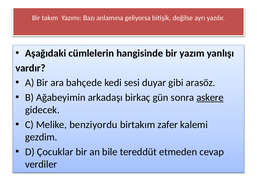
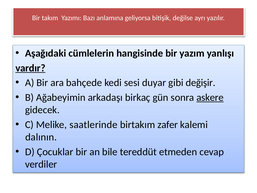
vardır underline: none -> present (30, 68)
arasöz: arasöz -> değişir (201, 83)
benziyordu: benziyordu -> saatlerinde (93, 124)
gezdim: gezdim -> dalının (41, 137)
